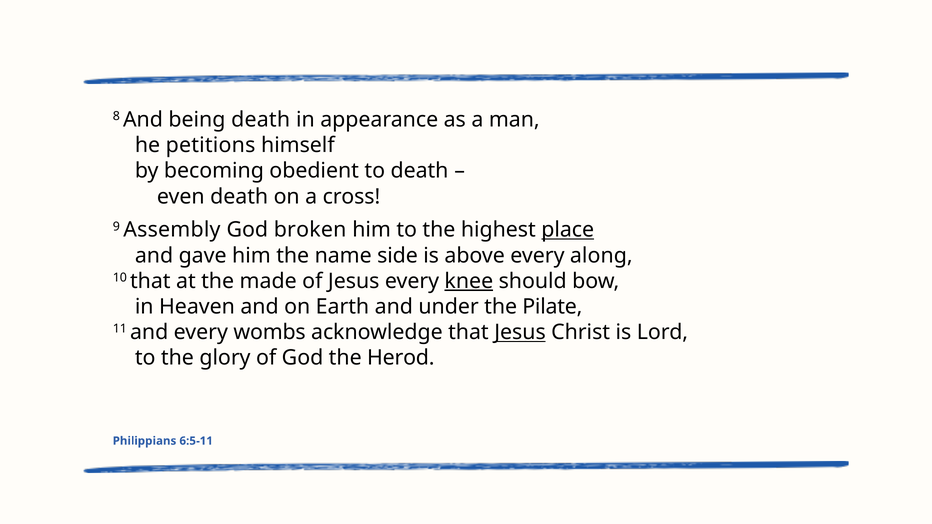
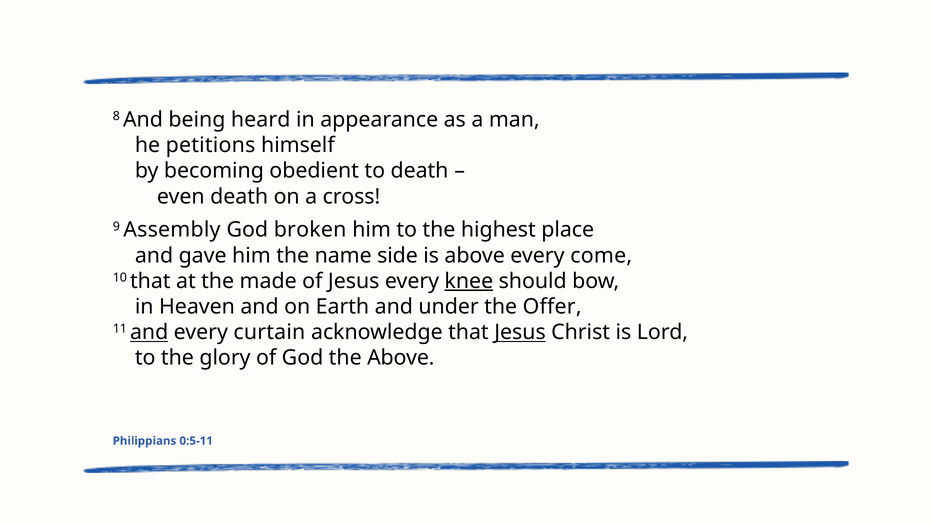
being death: death -> heard (261, 120)
place underline: present -> none (568, 230)
along: along -> come (601, 256)
Pilate: Pilate -> Offer (552, 307)
and underline: none -> present (149, 332)
wombs: wombs -> curtain (269, 332)
the Herod: Herod -> Above (401, 358)
6:5-11: 6:5-11 -> 0:5-11 (196, 441)
